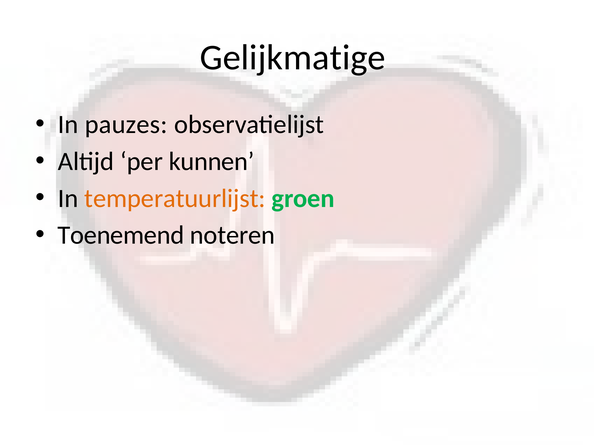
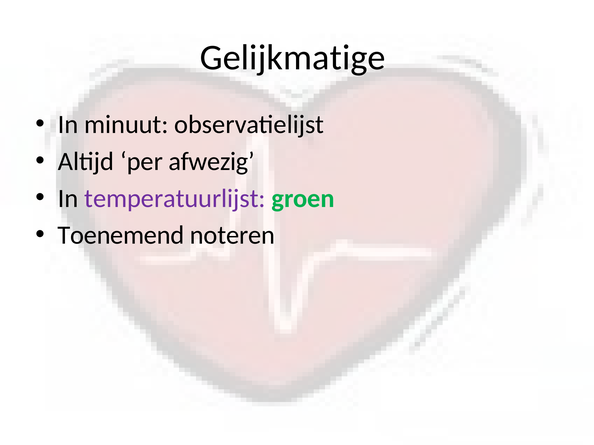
pauzes: pauzes -> minuut (126, 125)
kunnen: kunnen -> afwezig (212, 162)
temperatuurlijst colour: orange -> purple (175, 199)
